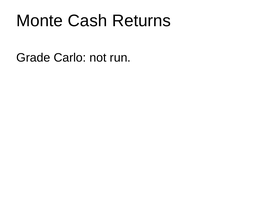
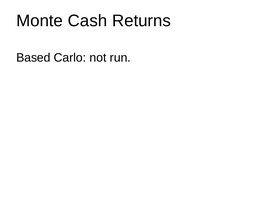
Grade: Grade -> Based (33, 57)
